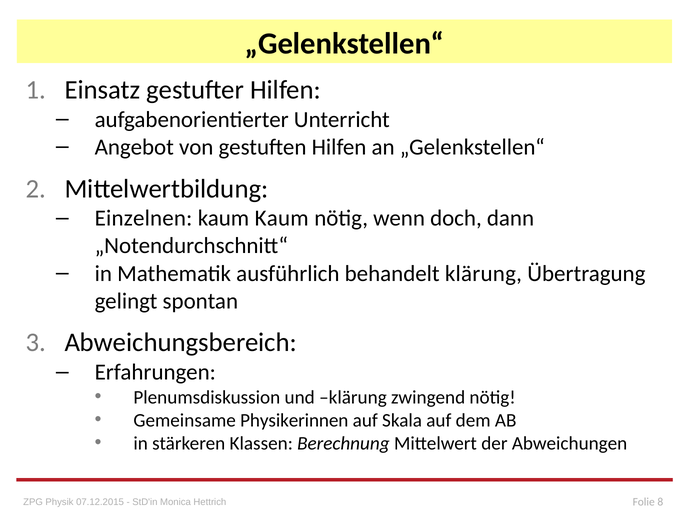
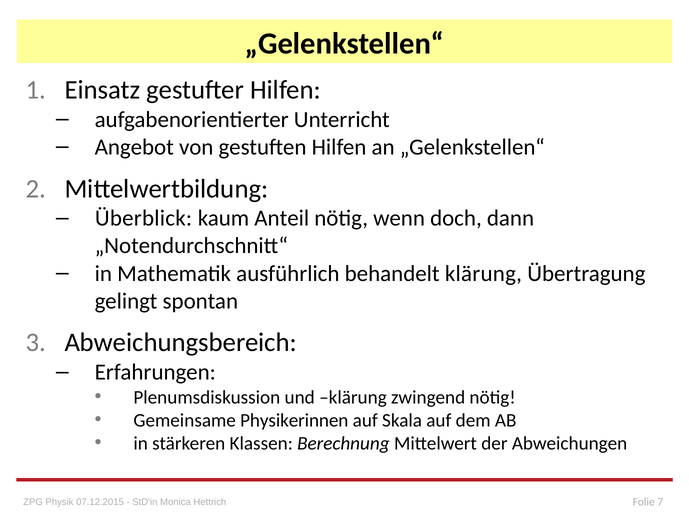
Einzelnen: Einzelnen -> Überblick (143, 218)
kaum Kaum: Kaum -> Anteil (282, 218)
8: 8 -> 7 (660, 502)
